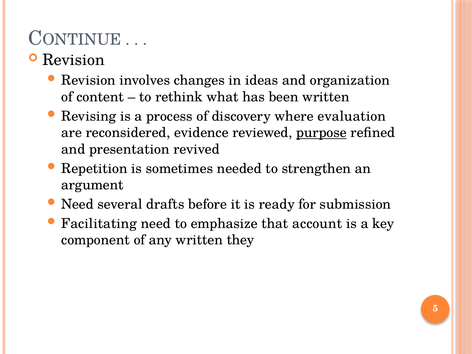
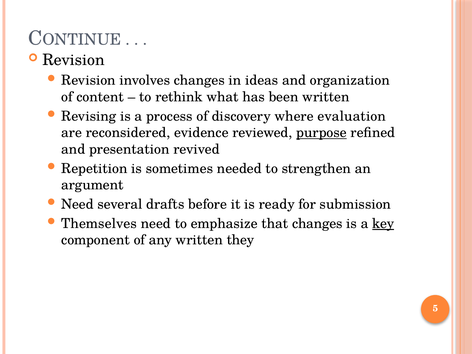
Facilitating: Facilitating -> Themselves (99, 224)
that account: account -> changes (317, 224)
key underline: none -> present (383, 224)
